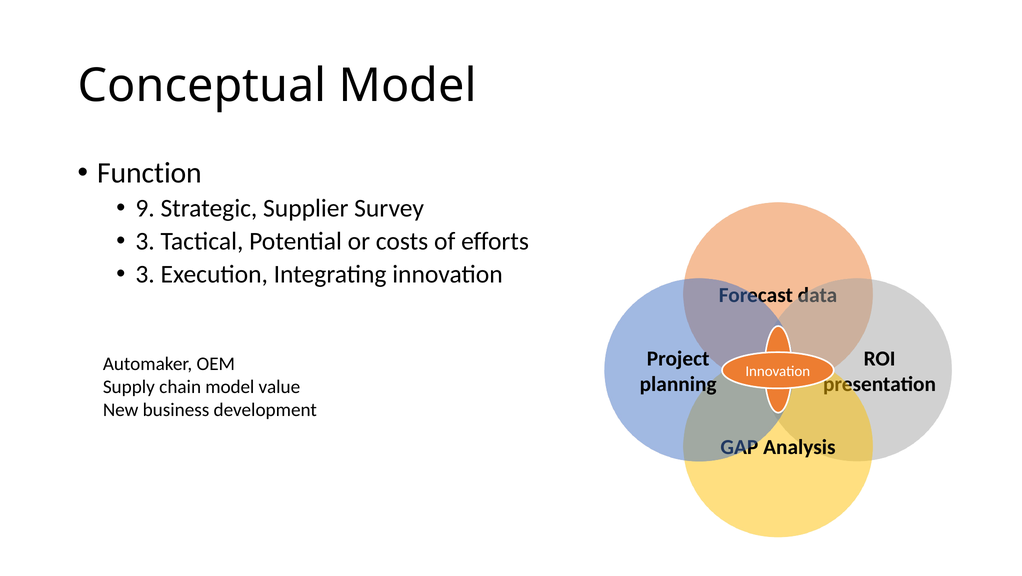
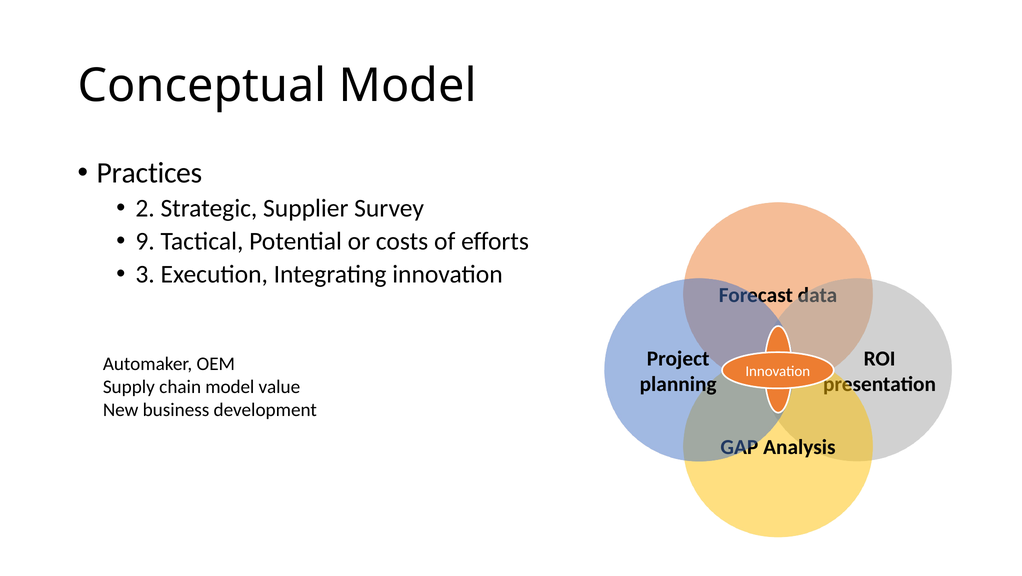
Function: Function -> Practices (150, 173)
9: 9 -> 2 (145, 208)
3: 3 -> 9 (145, 241)
